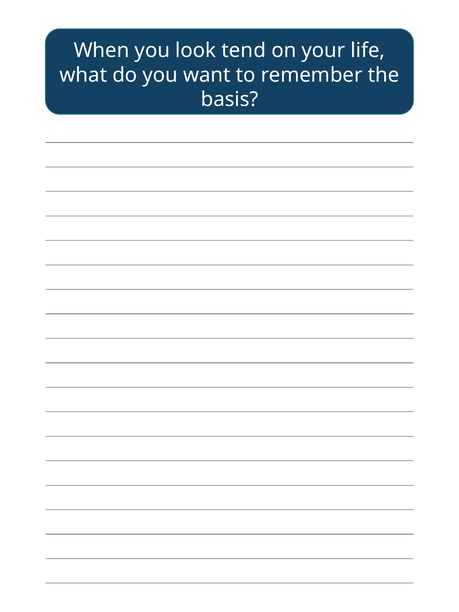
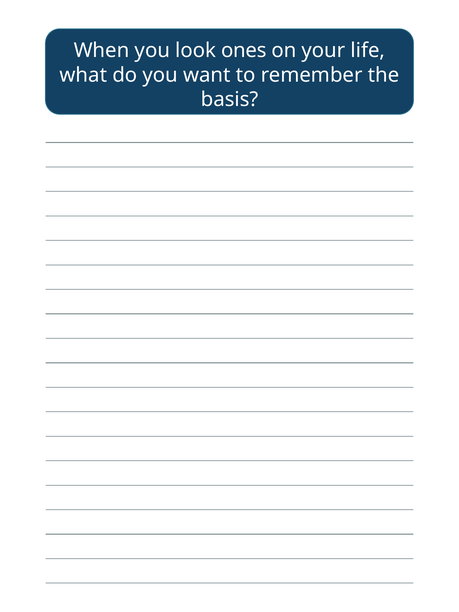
tend: tend -> ones (244, 51)
